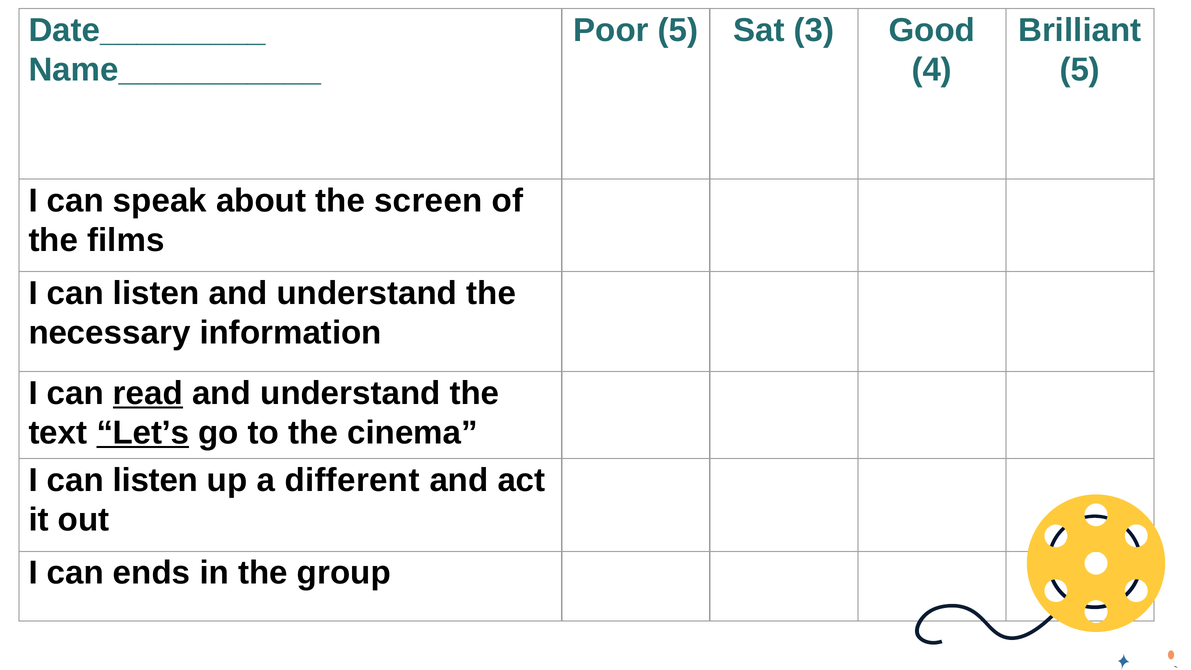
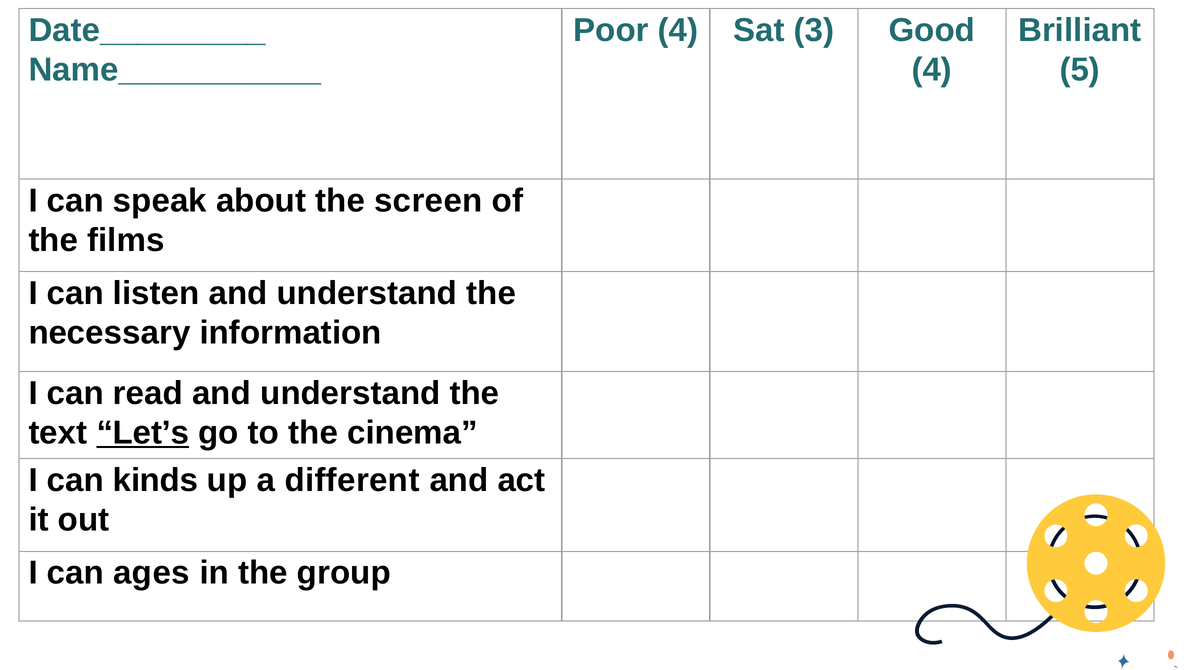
Poor 5: 5 -> 4 (678, 30)
read underline: present -> none (148, 393)
listen: listen -> kinds (156, 480)
ends: ends -> ages (151, 573)
